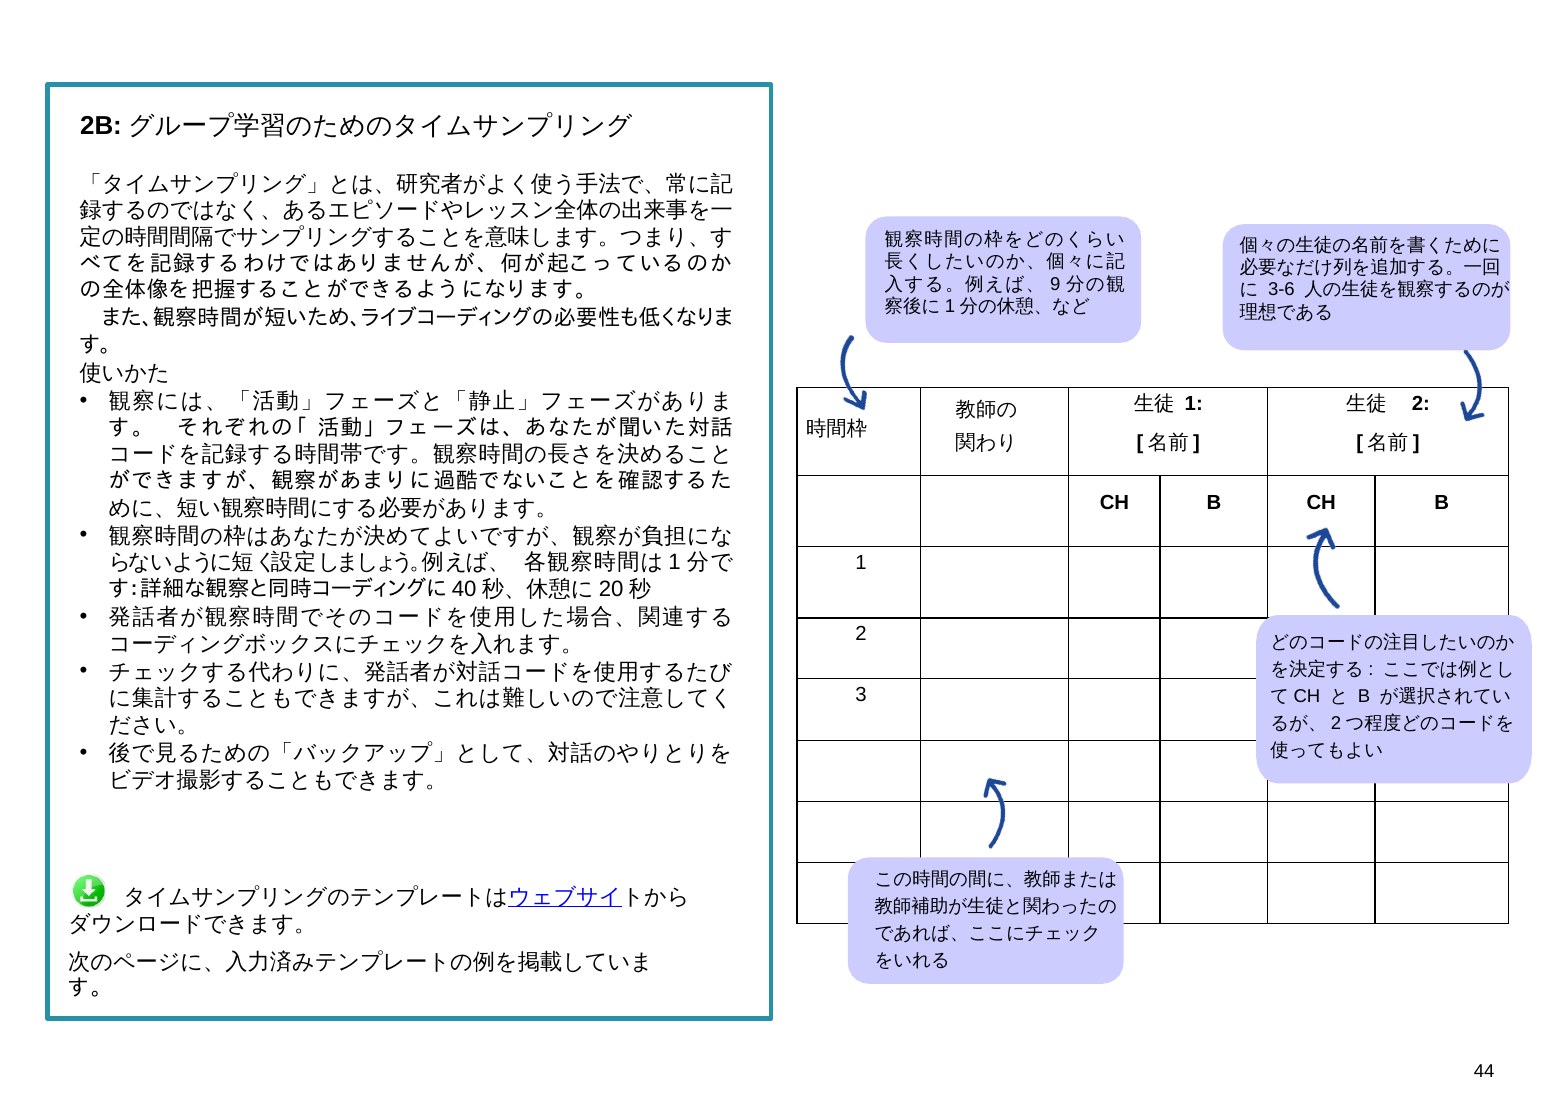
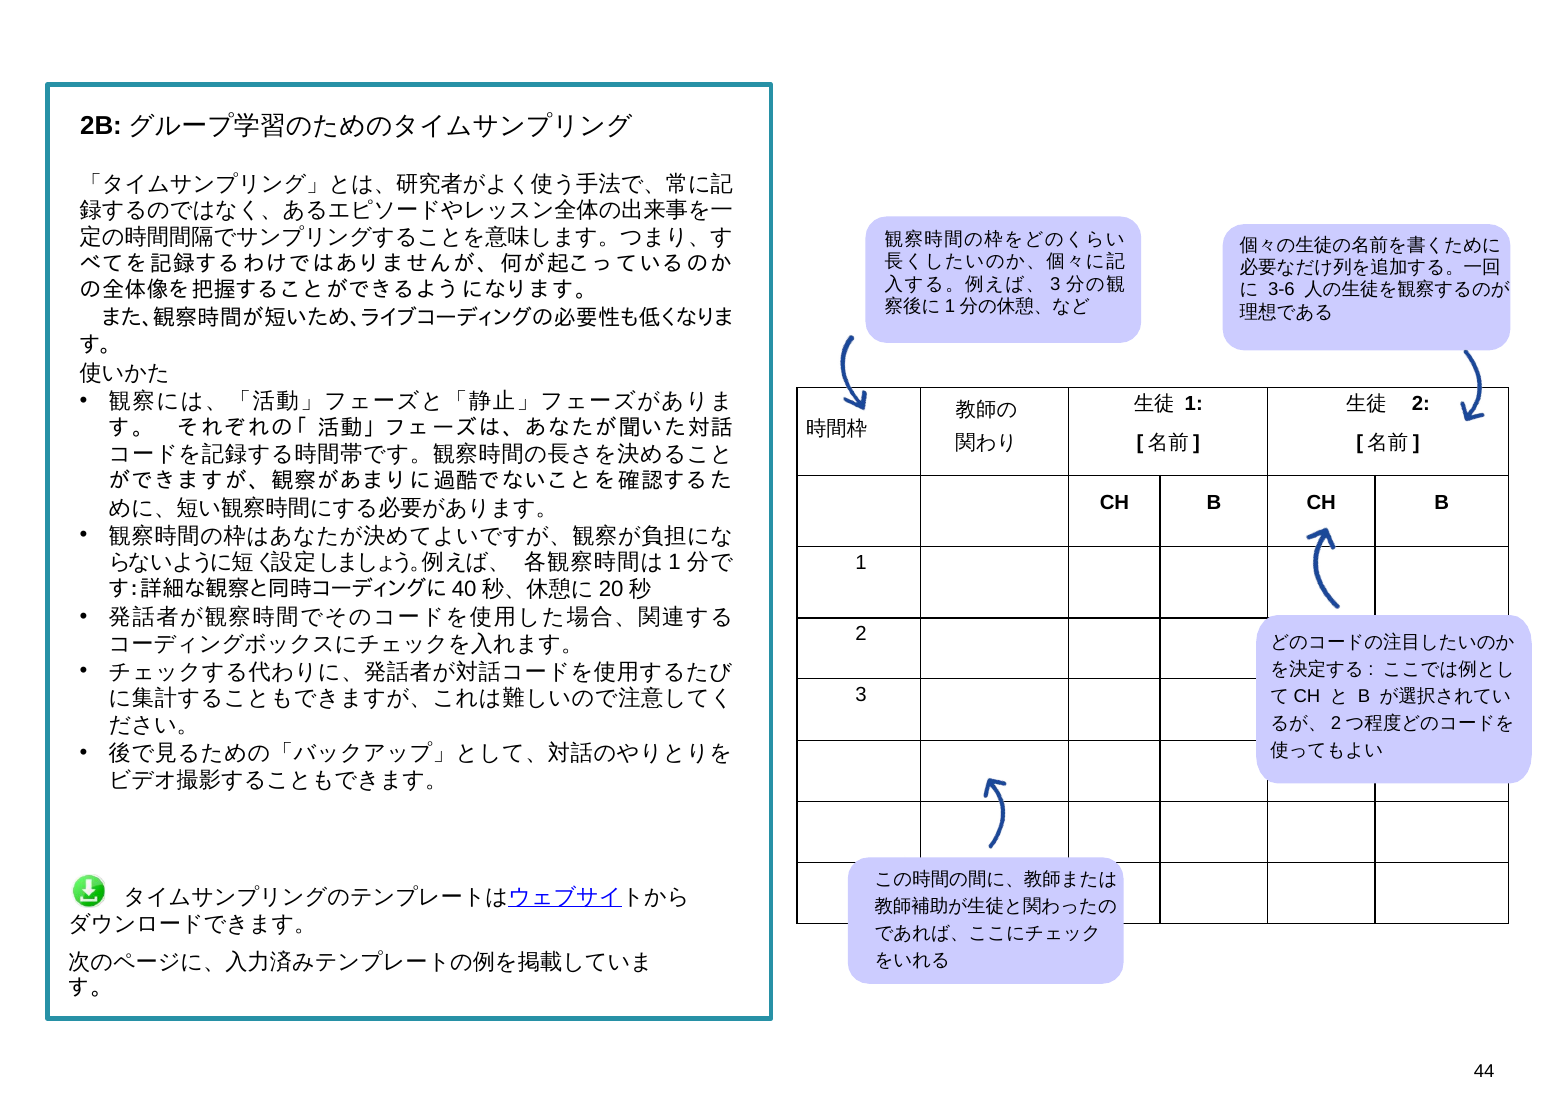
9: 9 -> 3 (1055, 284)
